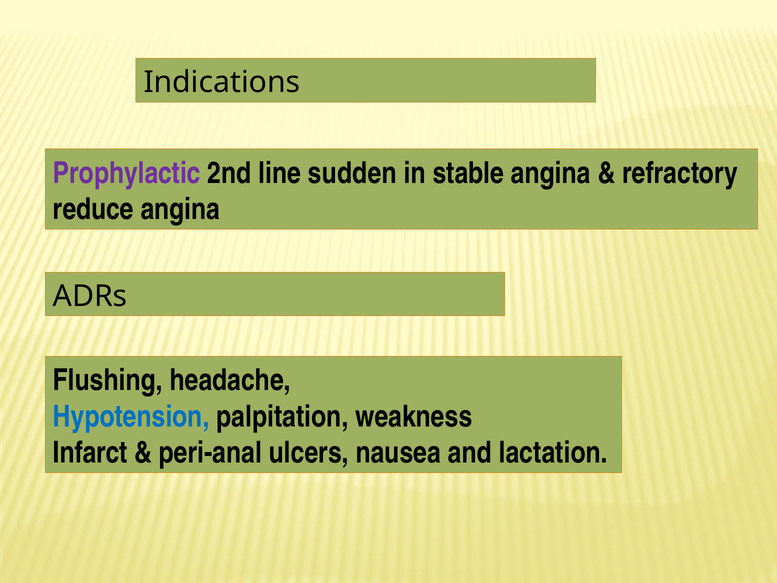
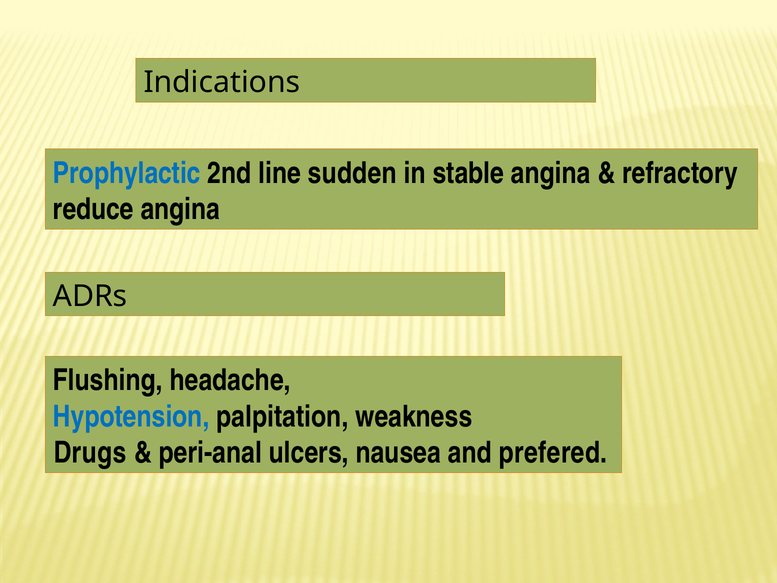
Prophylactic colour: purple -> blue (127, 173)
Infarct: Infarct -> Drugs (90, 453)
lactation: lactation -> prefered (553, 453)
